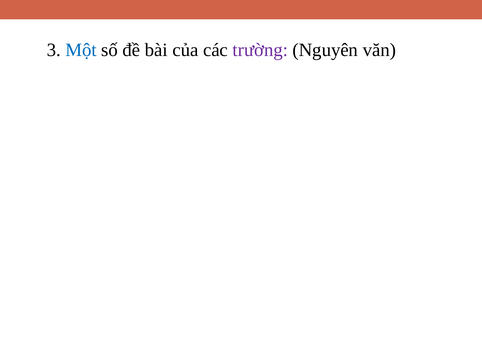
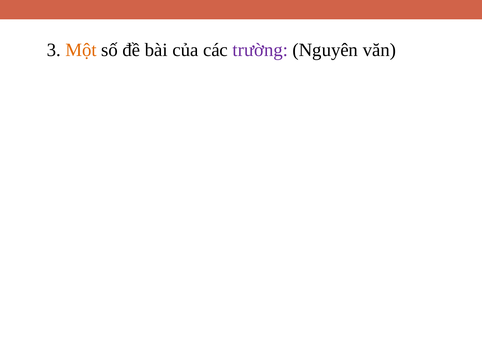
Một colour: blue -> orange (81, 50)
